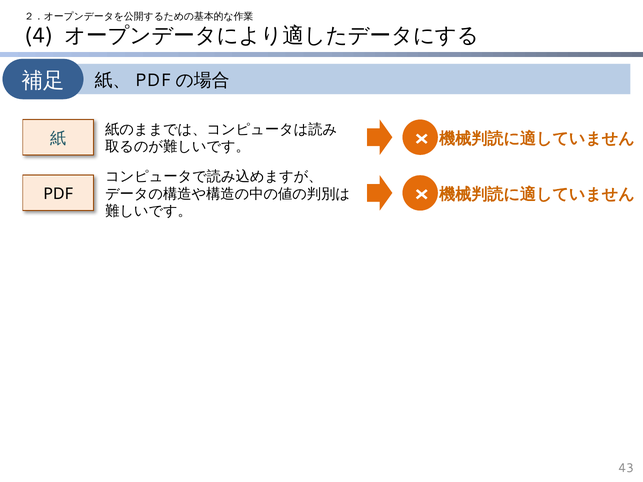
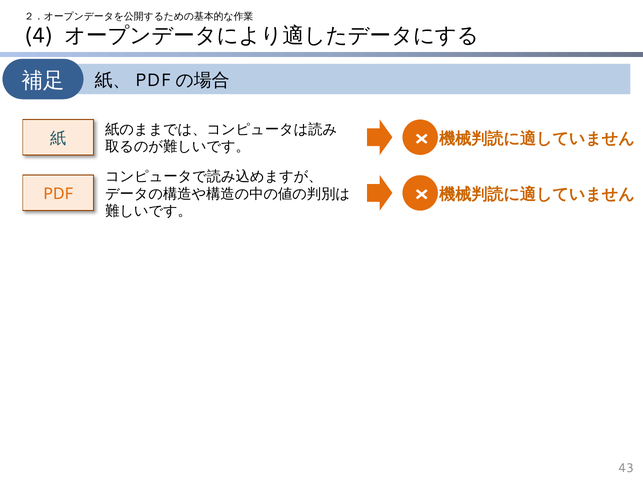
PDF colour: black -> orange (58, 194)
